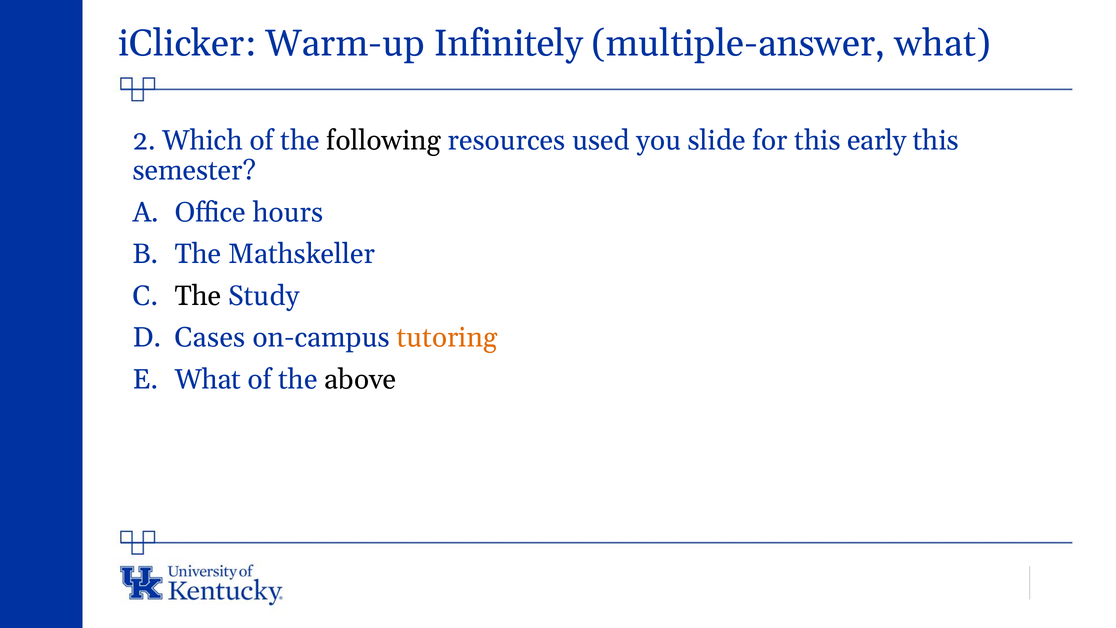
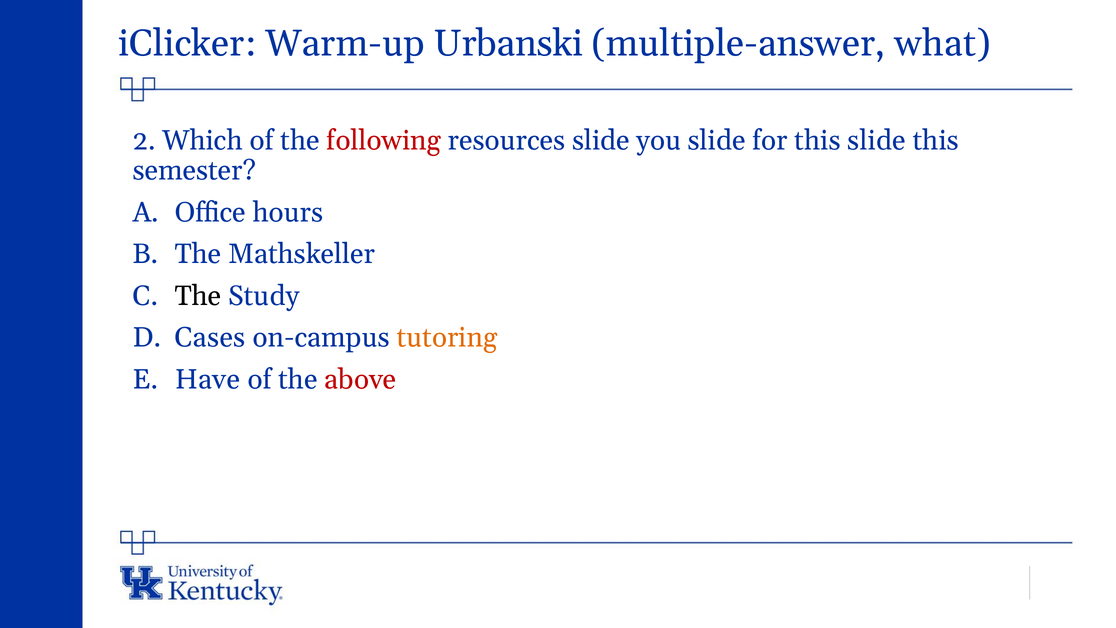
Infinitely: Infinitely -> Urbanski (508, 43)
following colour: black -> red (384, 140)
resources used: used -> slide (601, 140)
this early: early -> slide (877, 140)
What: What -> Have (208, 379)
above colour: black -> red (360, 379)
